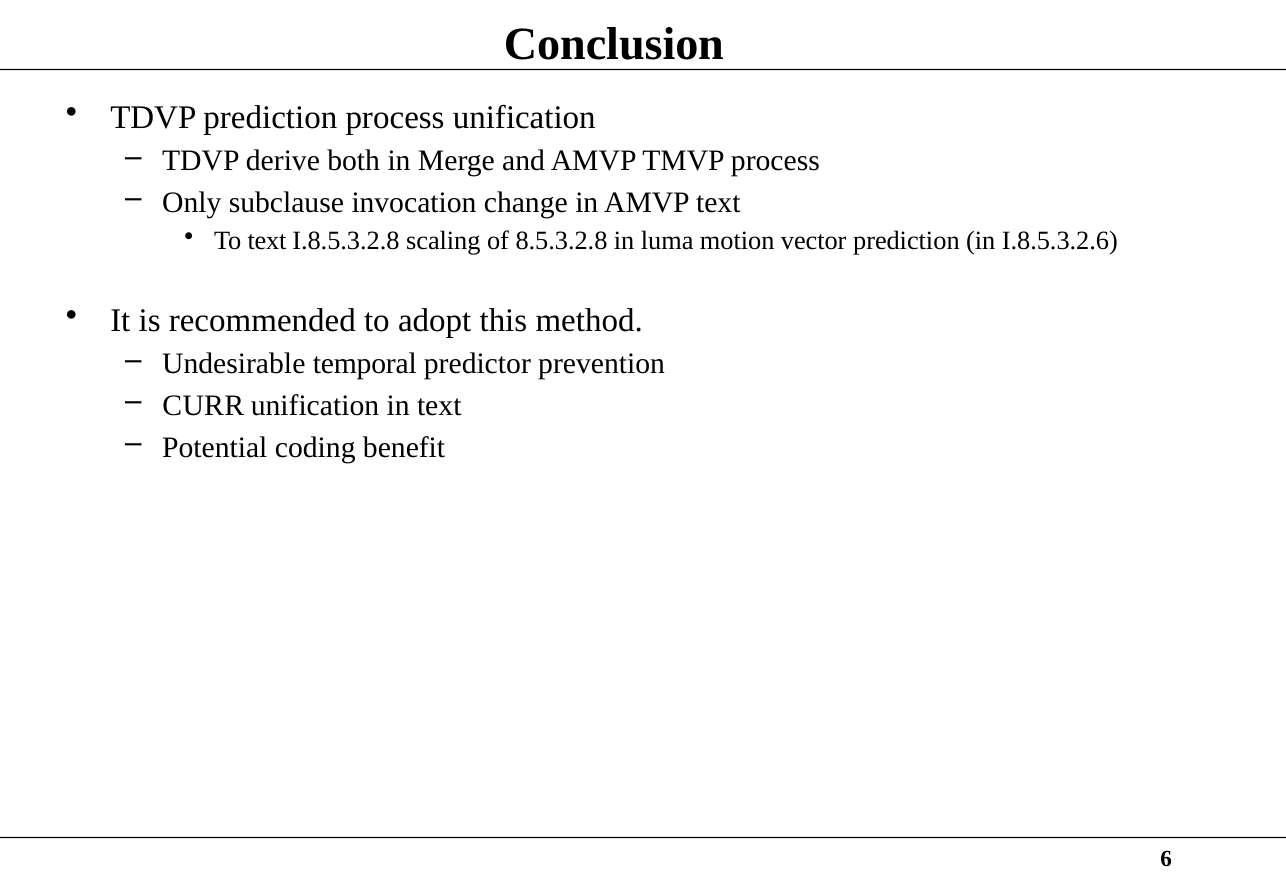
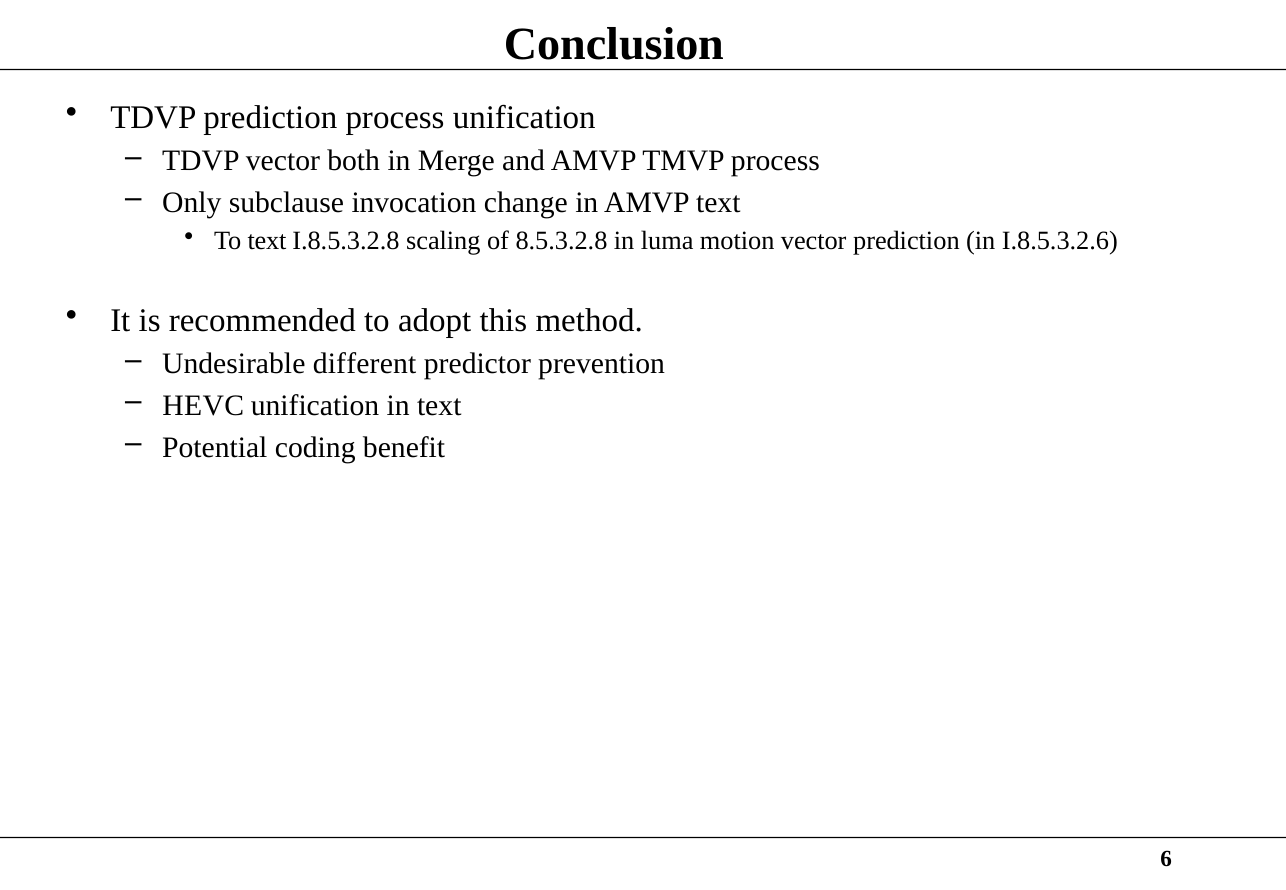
TDVP derive: derive -> vector (283, 161)
temporal: temporal -> different (365, 364)
CURR: CURR -> HEVC (203, 406)
